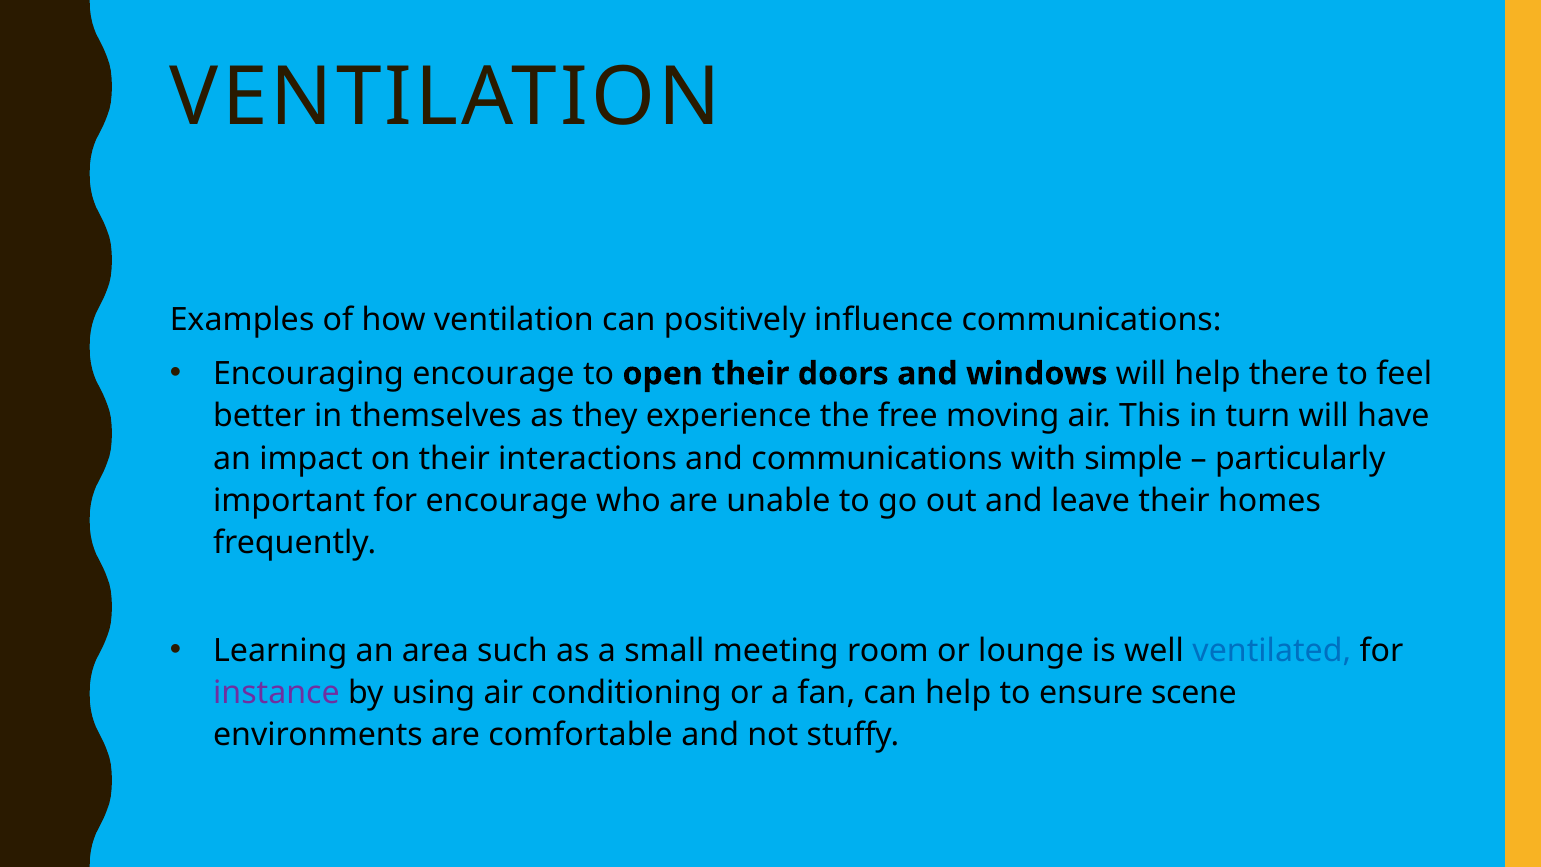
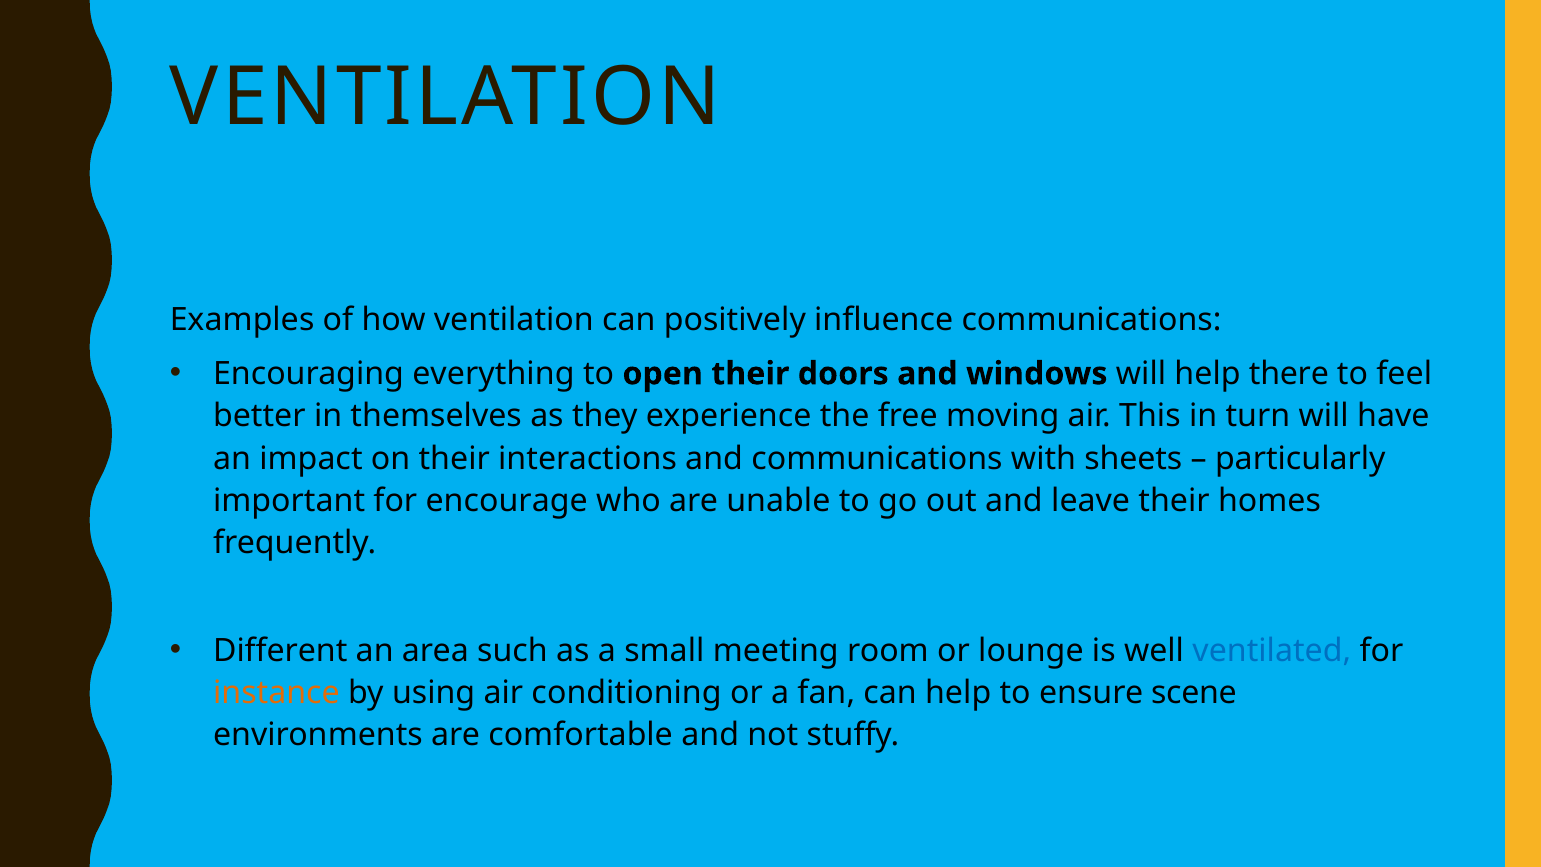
Encouraging encourage: encourage -> everything (493, 374)
simple: simple -> sheets (1133, 458)
Learning: Learning -> Different (280, 650)
instance colour: purple -> orange (276, 693)
